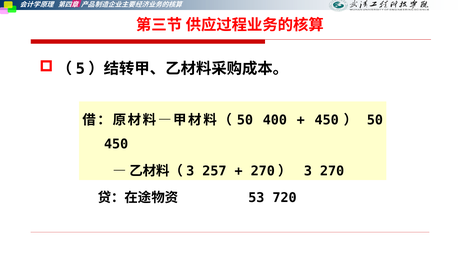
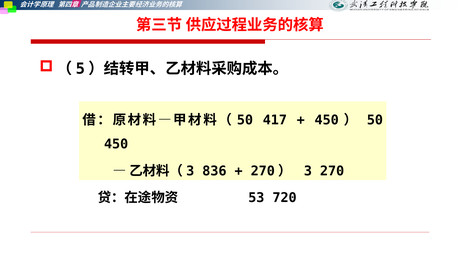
400: 400 -> 417 (275, 121)
257: 257 -> 836 (214, 172)
